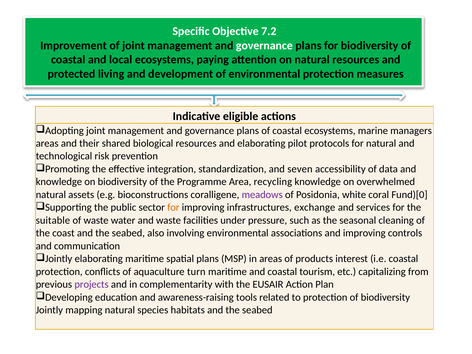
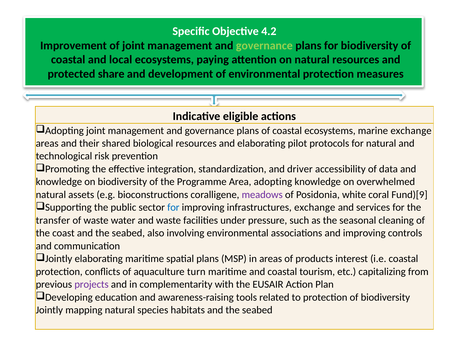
7.2: 7.2 -> 4.2 (269, 31)
governance colour: white -> light green (264, 46)
living: living -> share (111, 74)
marine managers: managers -> exchange (411, 131)
seven: seven -> driver (300, 169)
recycling: recycling -> adopting (273, 182)
Fund)[0: Fund)[0 -> Fund)[9 (410, 195)
for colour: orange -> blue (173, 207)
suitable: suitable -> transfer (53, 220)
